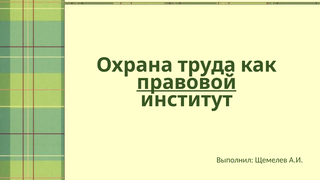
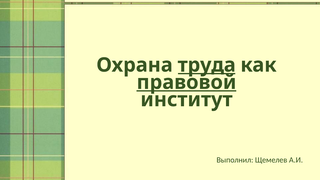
труда underline: none -> present (207, 65)
